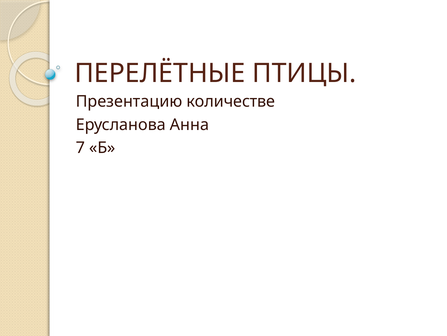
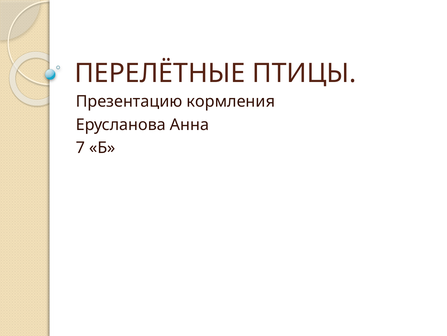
количестве: количестве -> кормления (231, 101)
